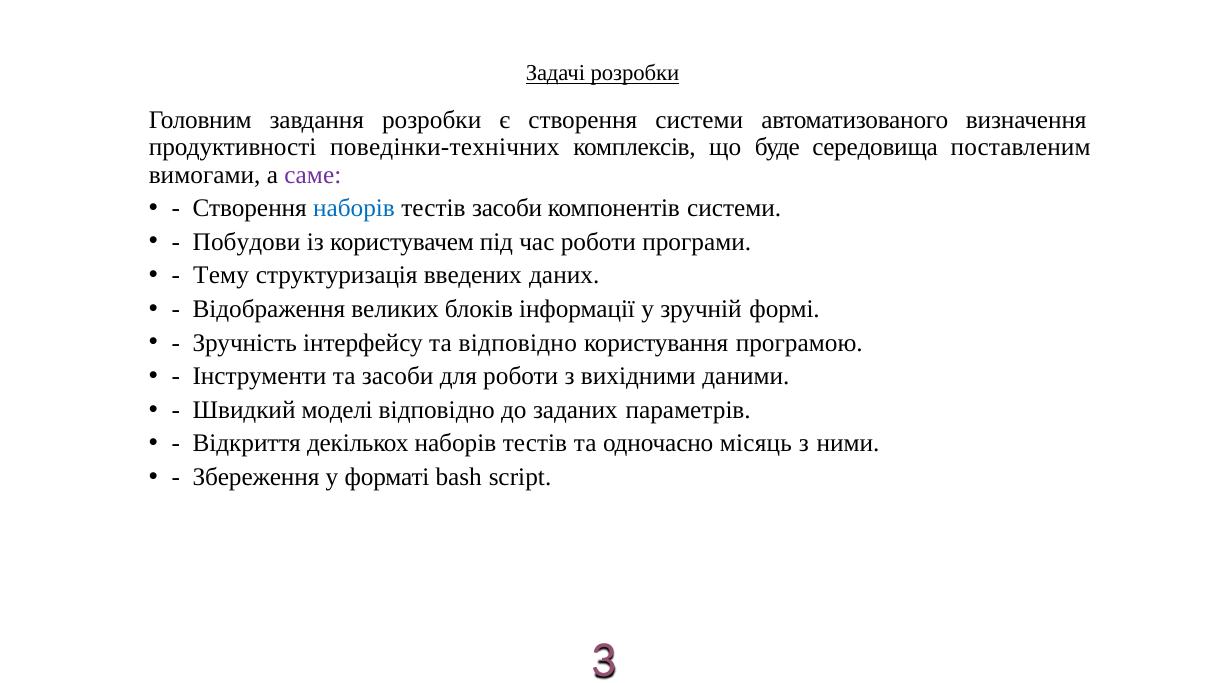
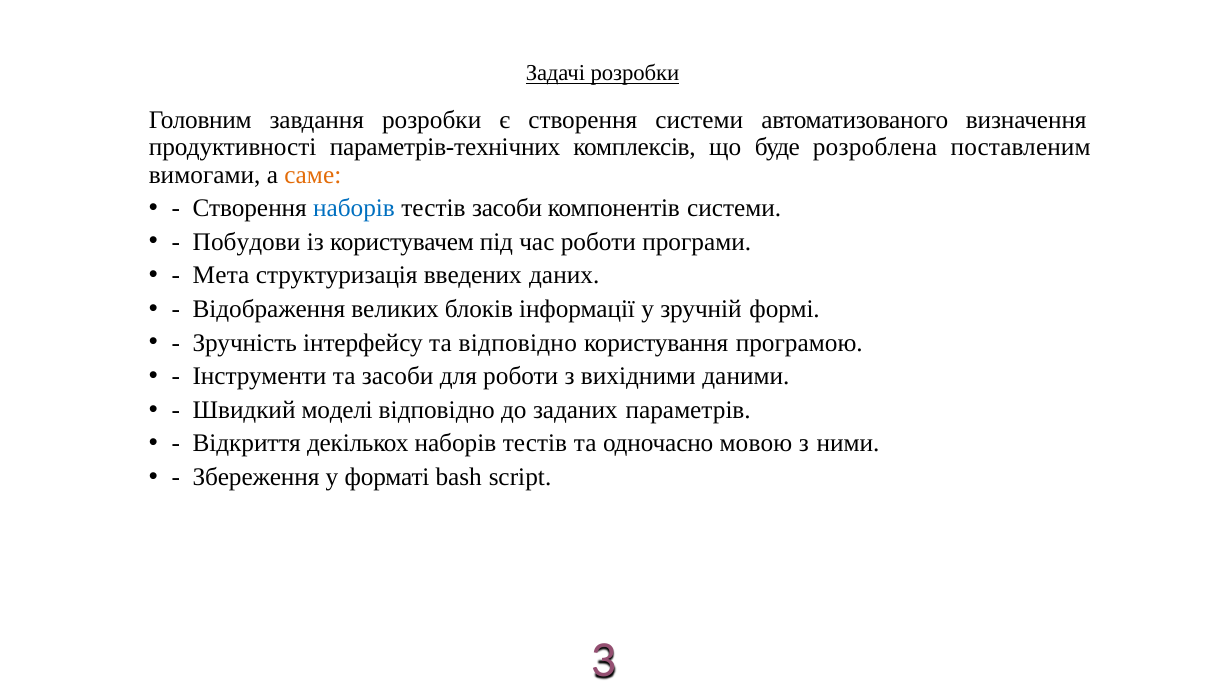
поведінки-технічних: поведінки-технічних -> параметрів-технічних (445, 147)
середовища: середовища -> розроблена (875, 147)
саме colour: purple -> orange (313, 175)
Тему: Тему -> Мета (221, 275)
місяць: місяць -> мовою (756, 443)
